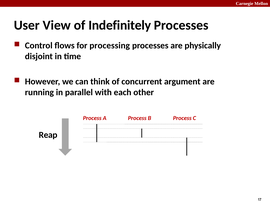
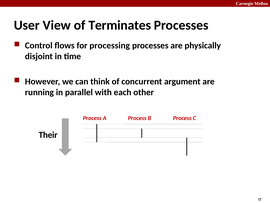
Indefinitely: Indefinitely -> Terminates (120, 25)
Reap: Reap -> Their (48, 135)
